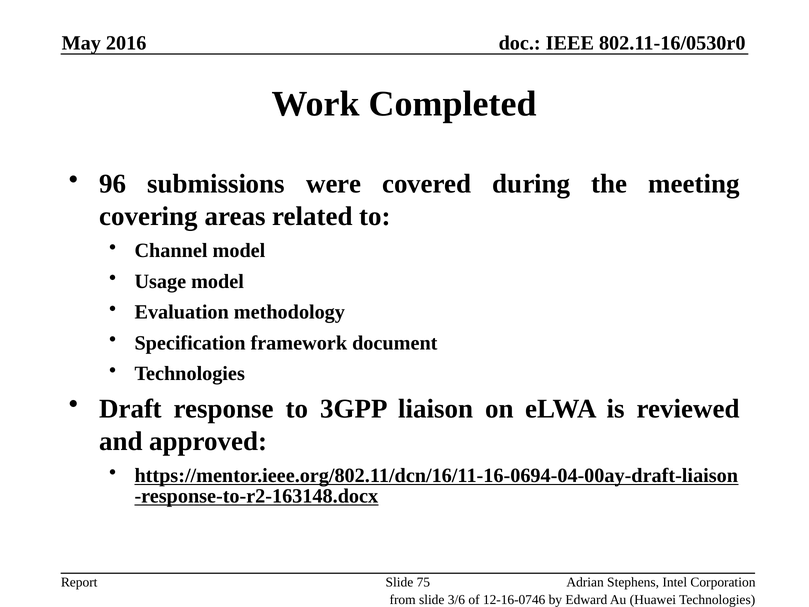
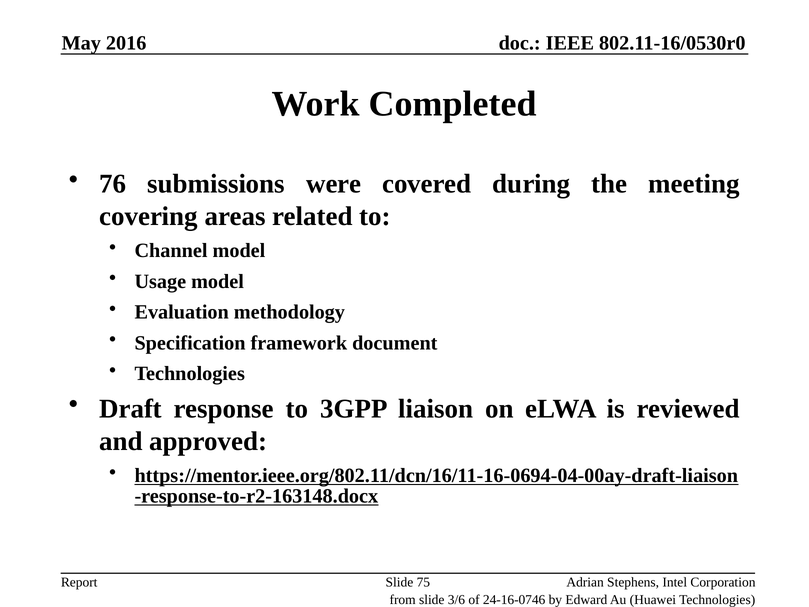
96: 96 -> 76 (113, 184)
12-16-0746: 12-16-0746 -> 24-16-0746 (514, 600)
